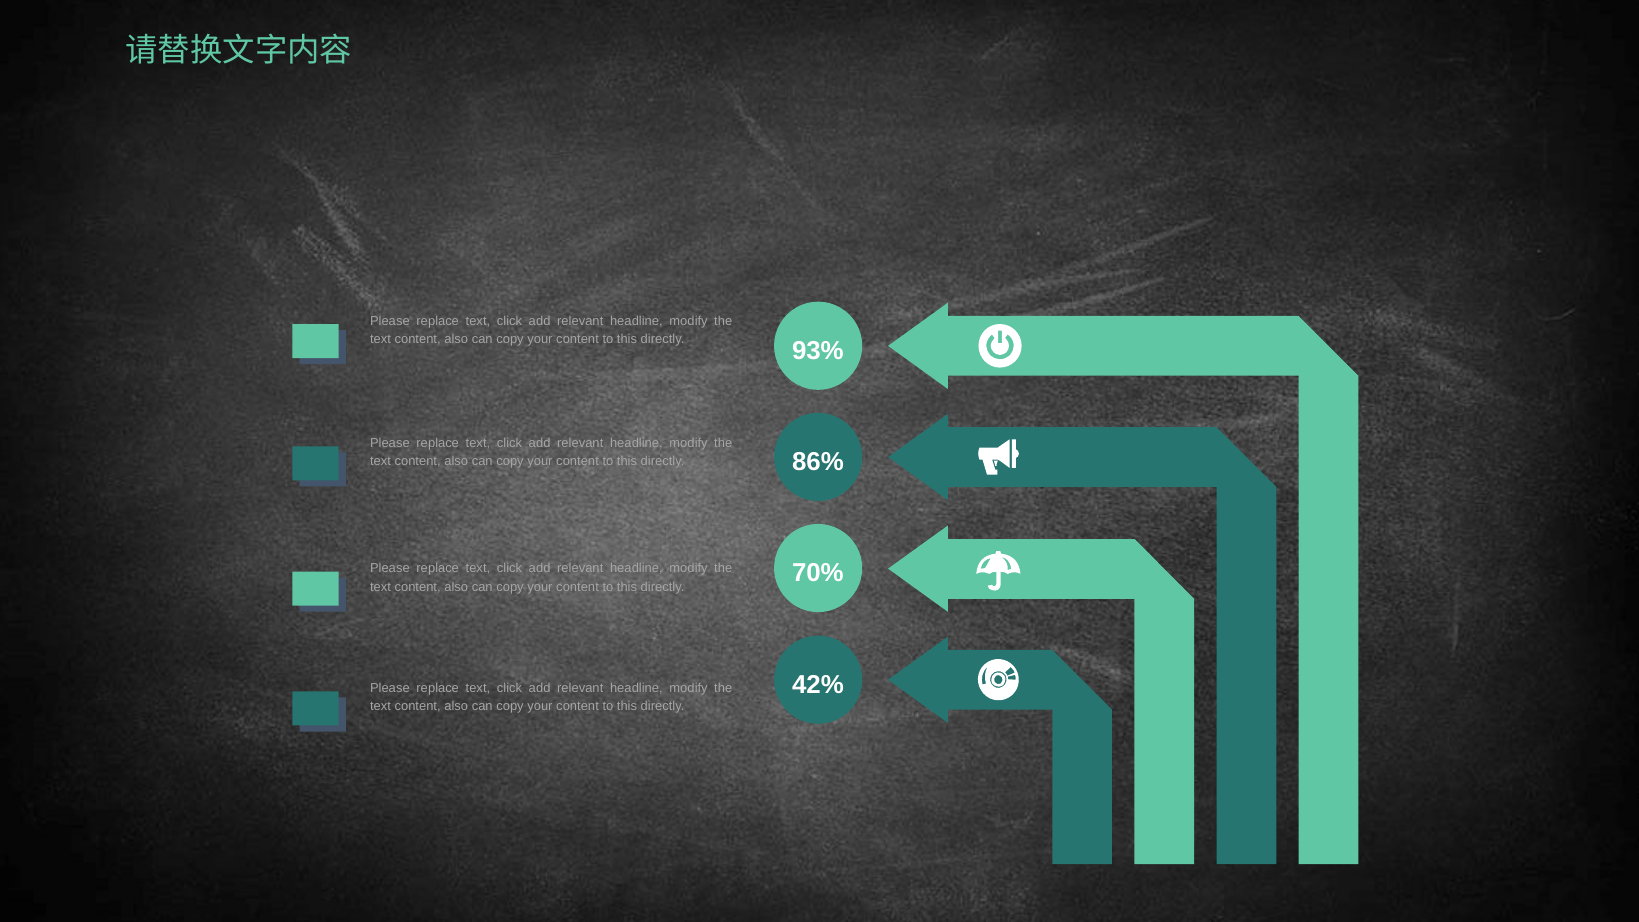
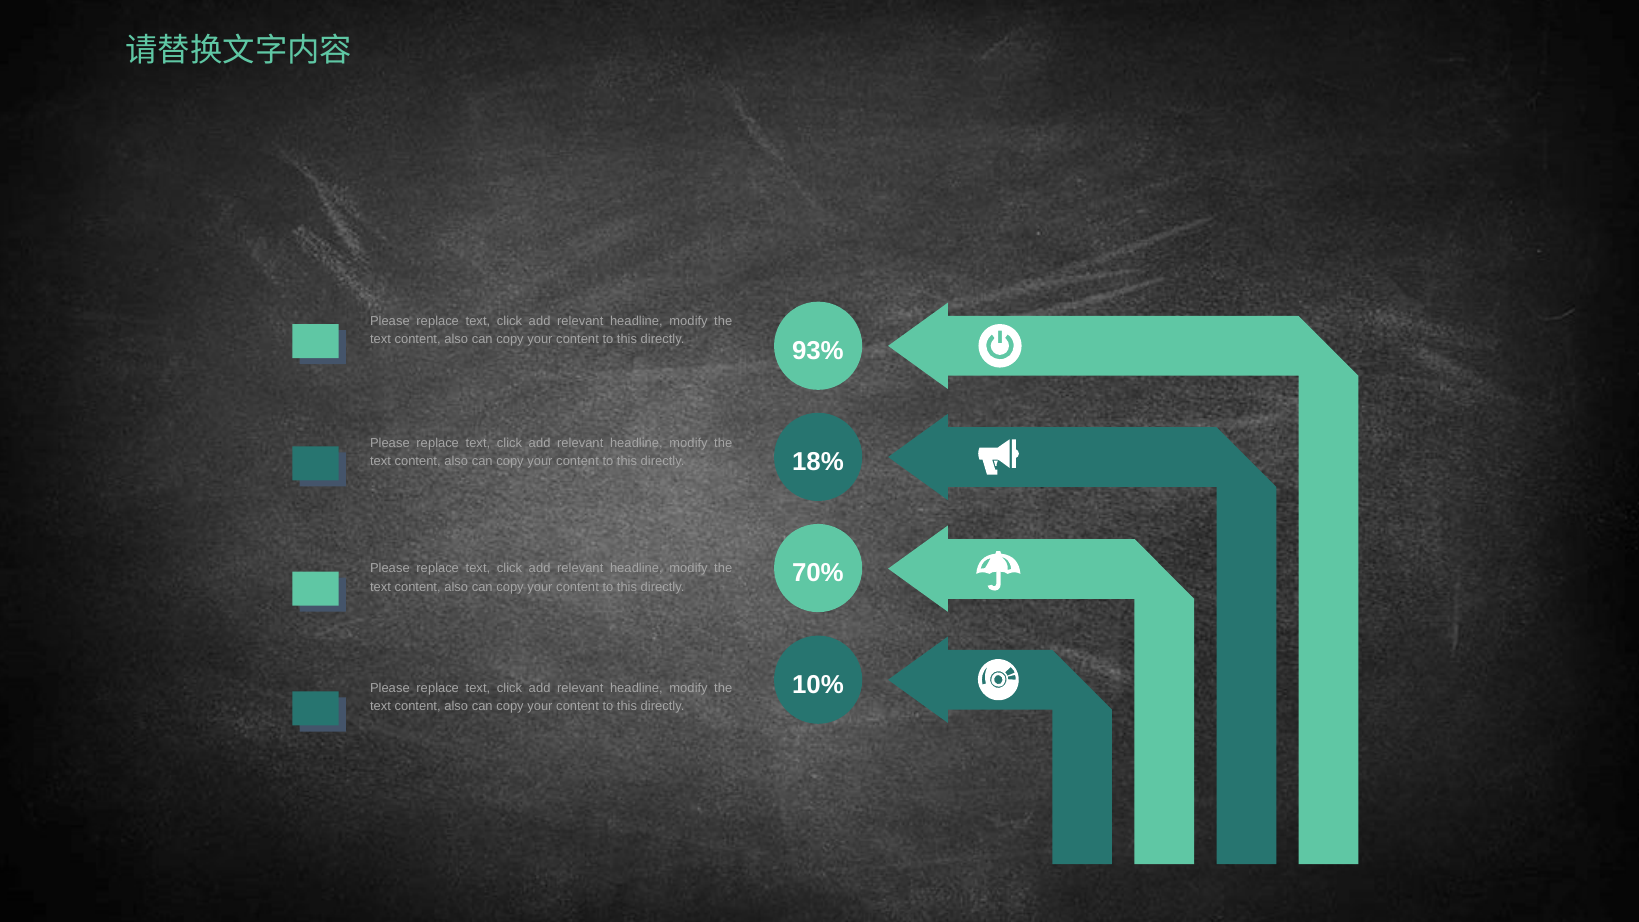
86%: 86% -> 18% (818, 462)
42%: 42% -> 10% (818, 684)
